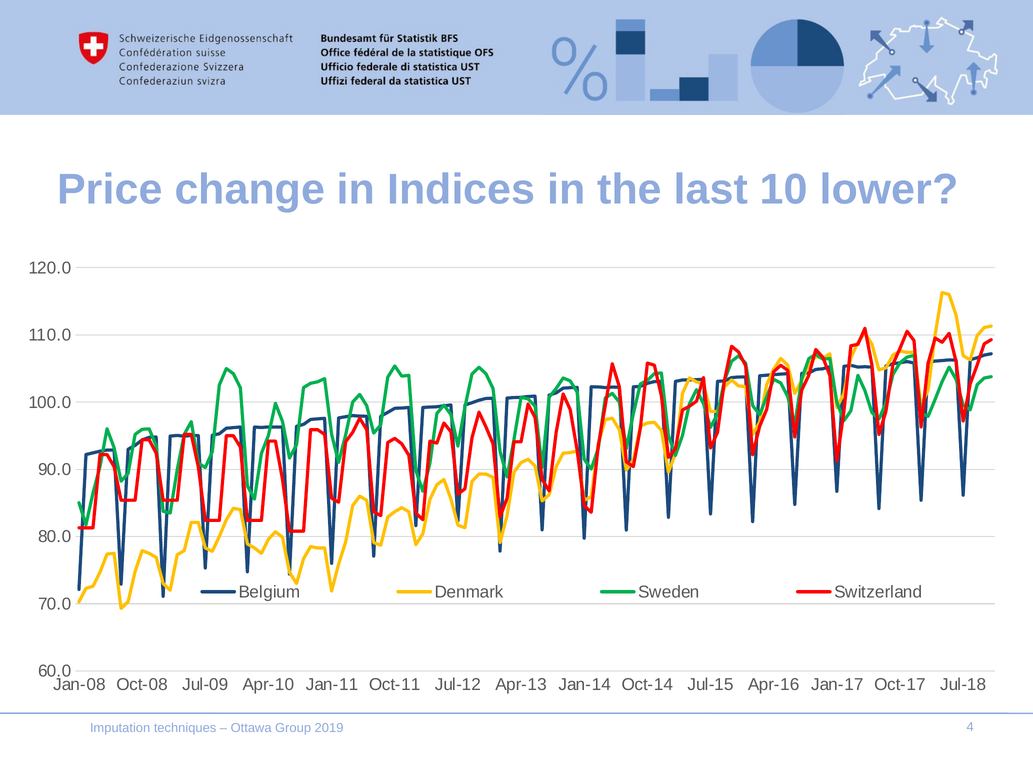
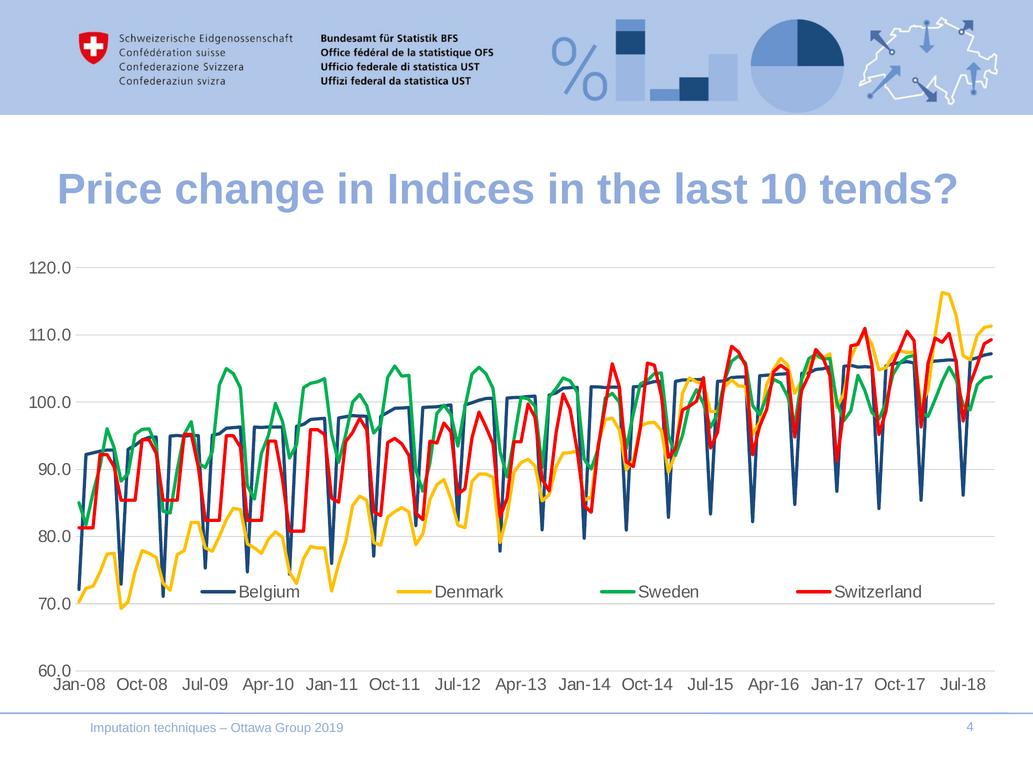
lower: lower -> tends (889, 190)
